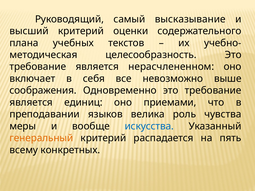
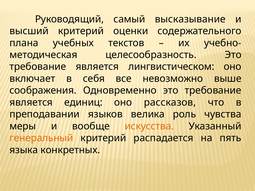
нерасчлененном: нерасчлененном -> лингвистическом (171, 67)
приемами: приемами -> рассказов (170, 103)
искусства colour: blue -> orange (149, 126)
всему: всему -> языка (24, 150)
